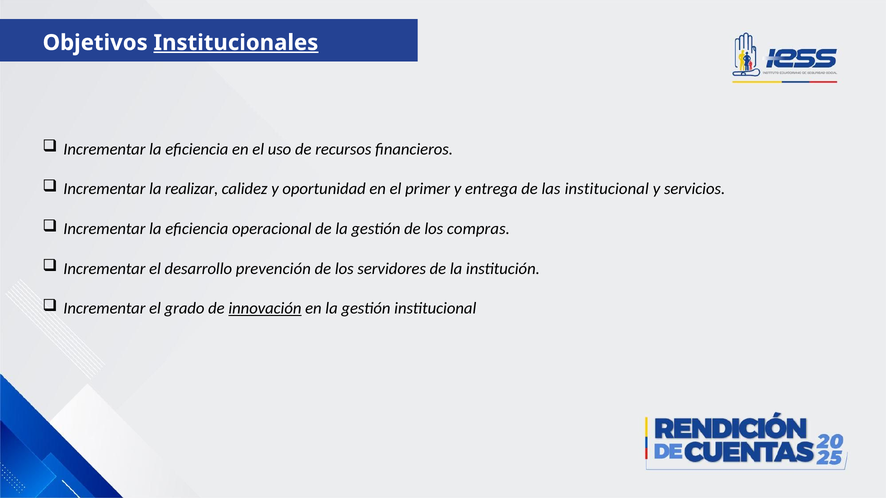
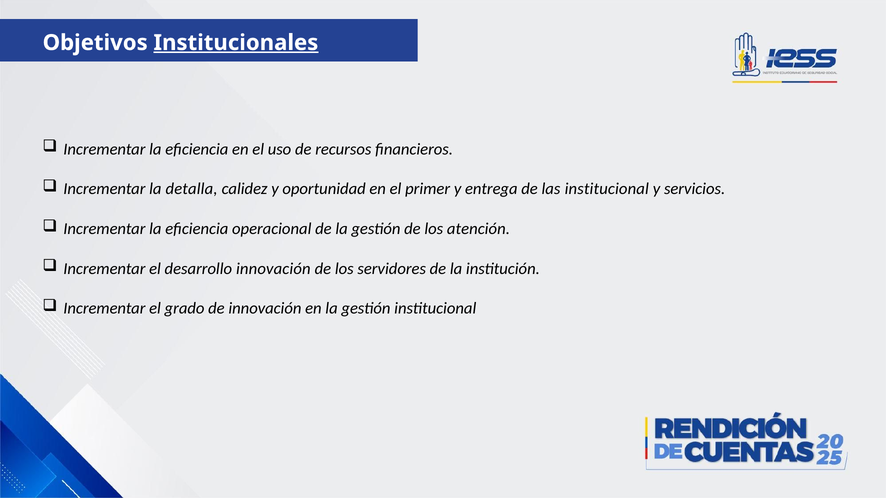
realizar: realizar -> detalla (192, 189)
compras: compras -> atención (478, 229)
desarrollo prevención: prevención -> innovación (273, 269)
innovación underline: present -> none (265, 309)
